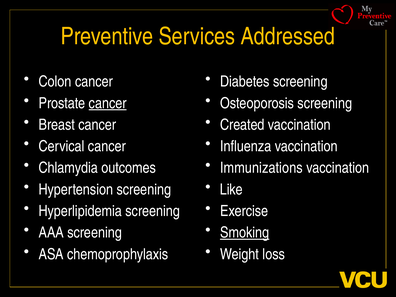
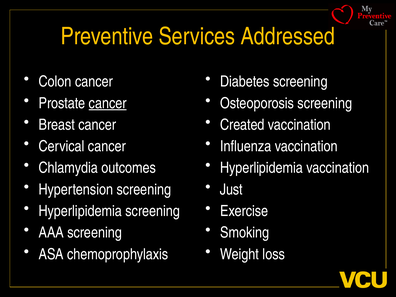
Immunizations: Immunizations -> Hyperlipidemia (261, 168)
Like: Like -> Just (231, 189)
Smoking underline: present -> none (245, 233)
